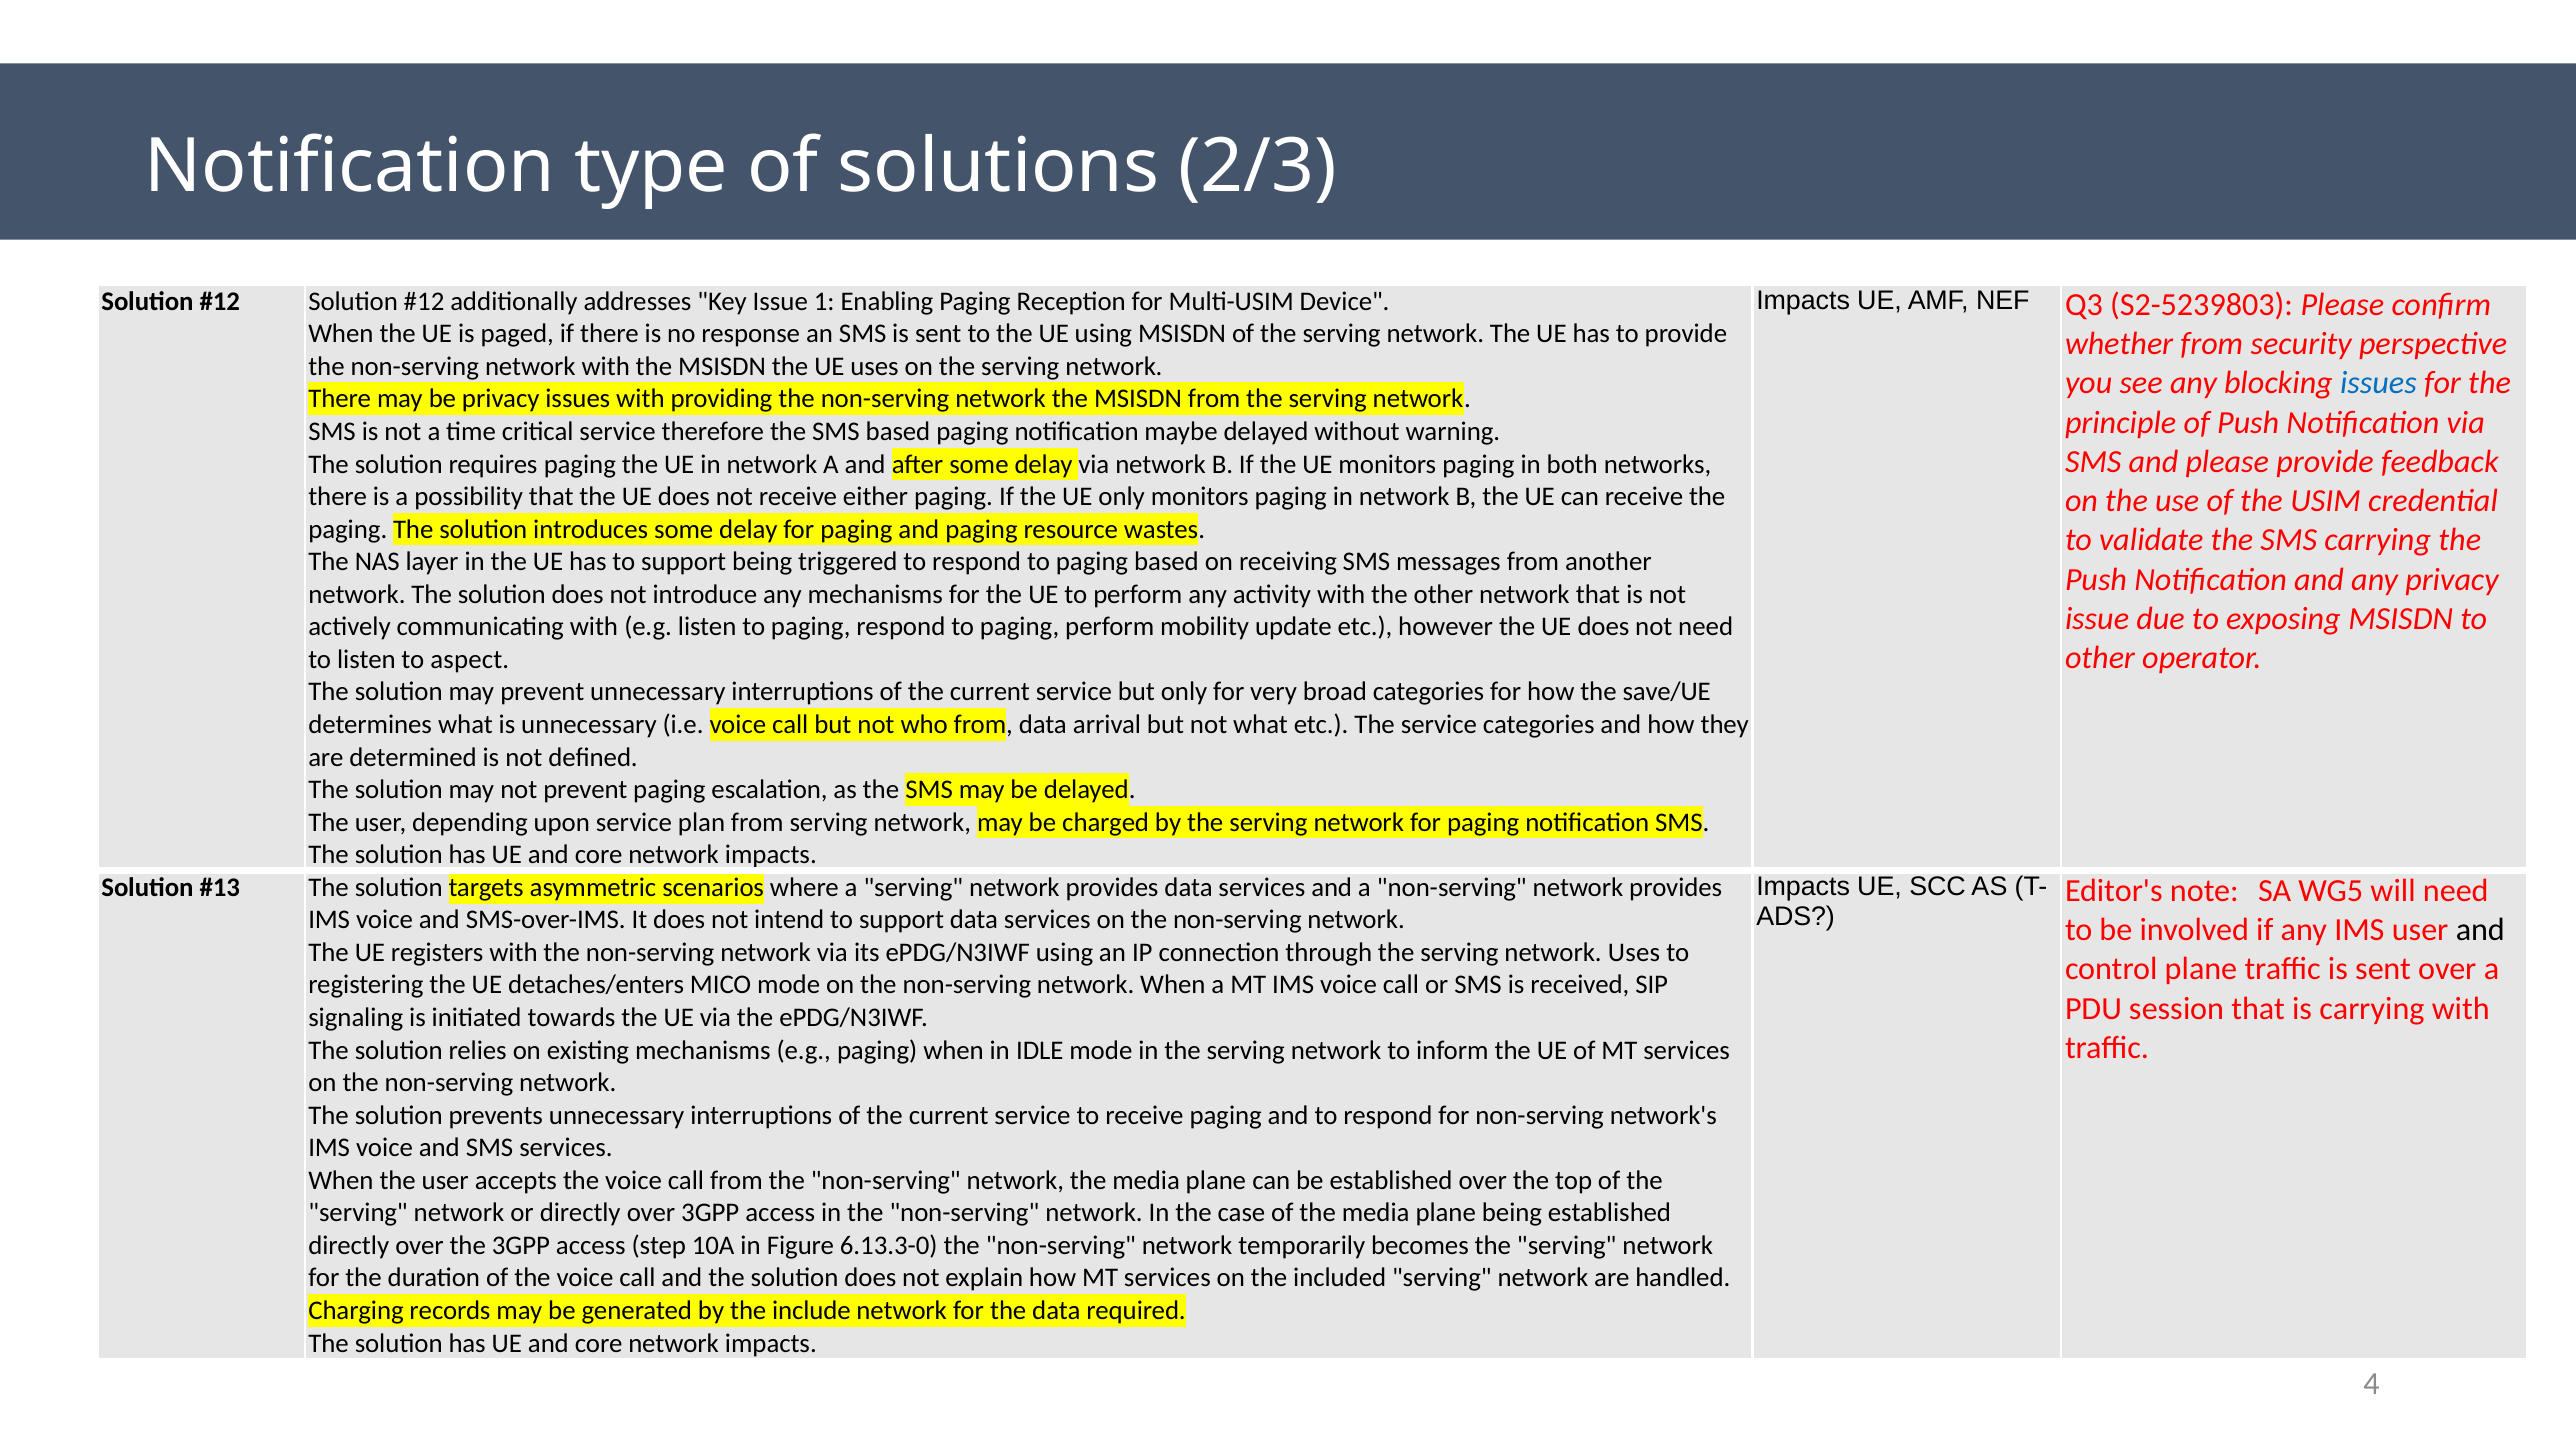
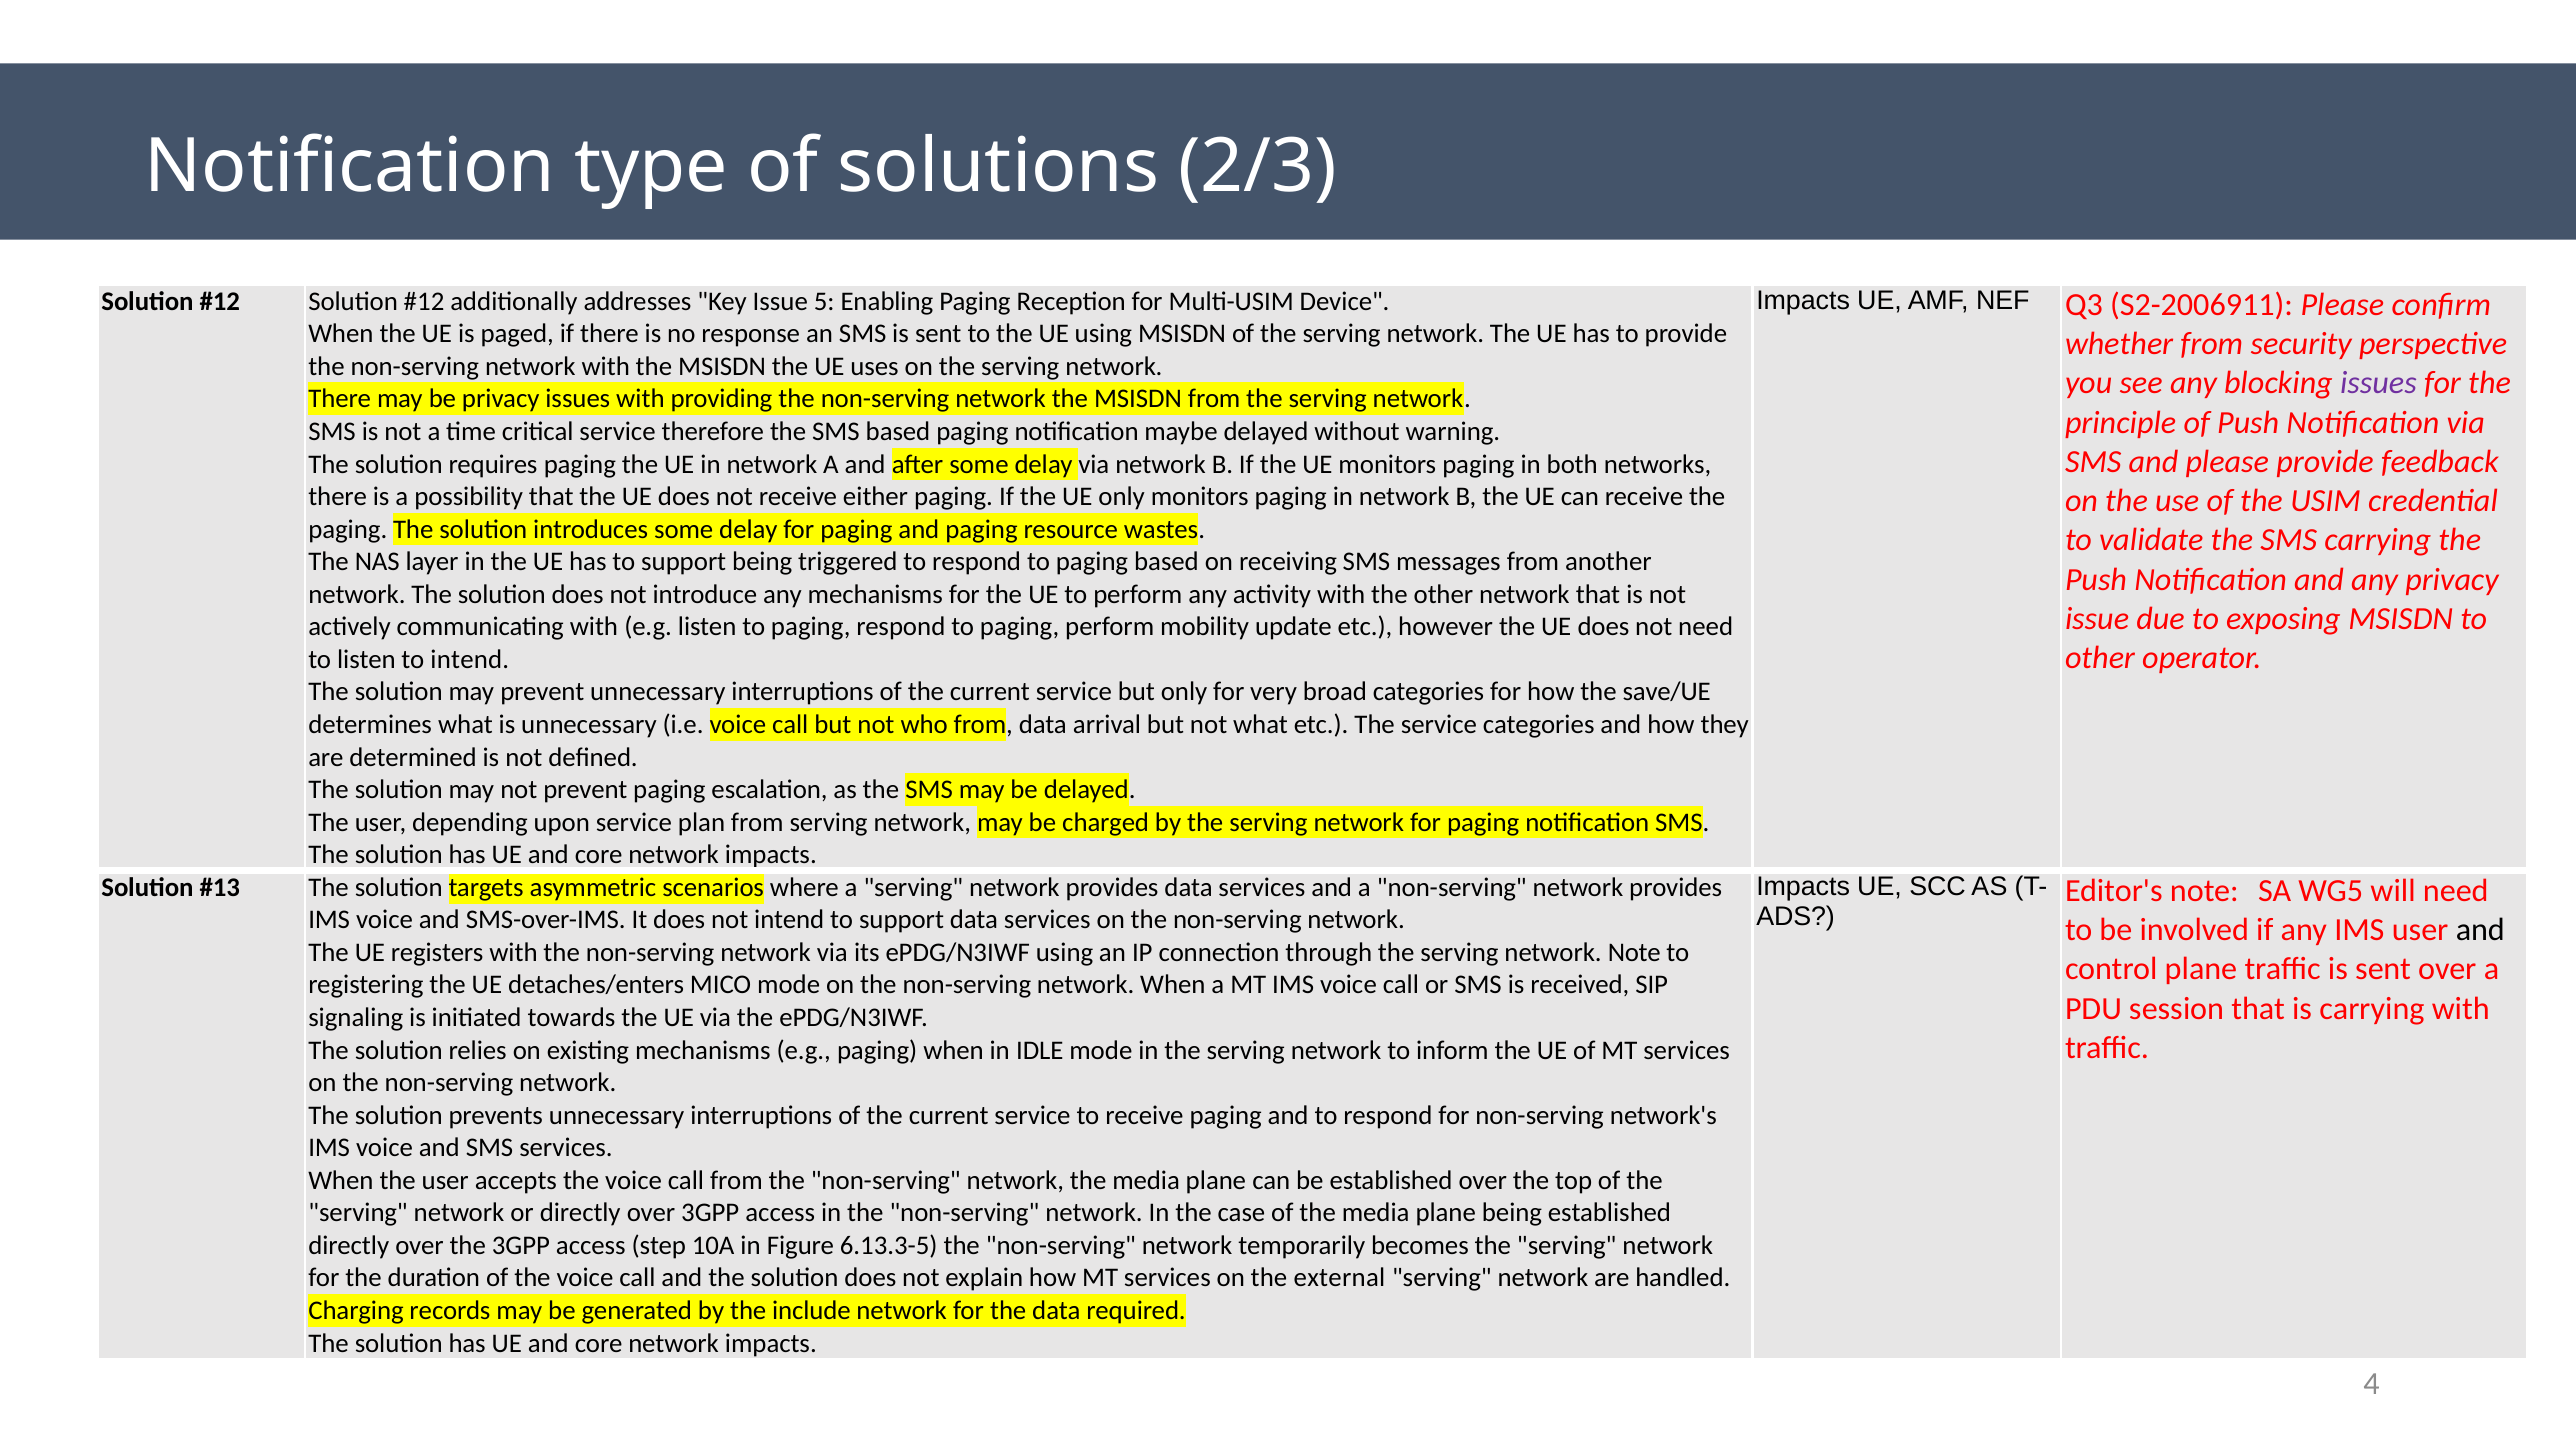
S2-5239803: S2-5239803 -> S2-2006911 (2202, 305)
1: 1 -> 5 (824, 301)
issues colour: blue -> purple (2378, 383)
to aspect: aspect -> intend (470, 659)
network Uses: Uses -> Note (1634, 953)
6.13.3-0: 6.13.3-0 -> 6.13.3-5 (889, 1246)
included: included -> external (1340, 1278)
